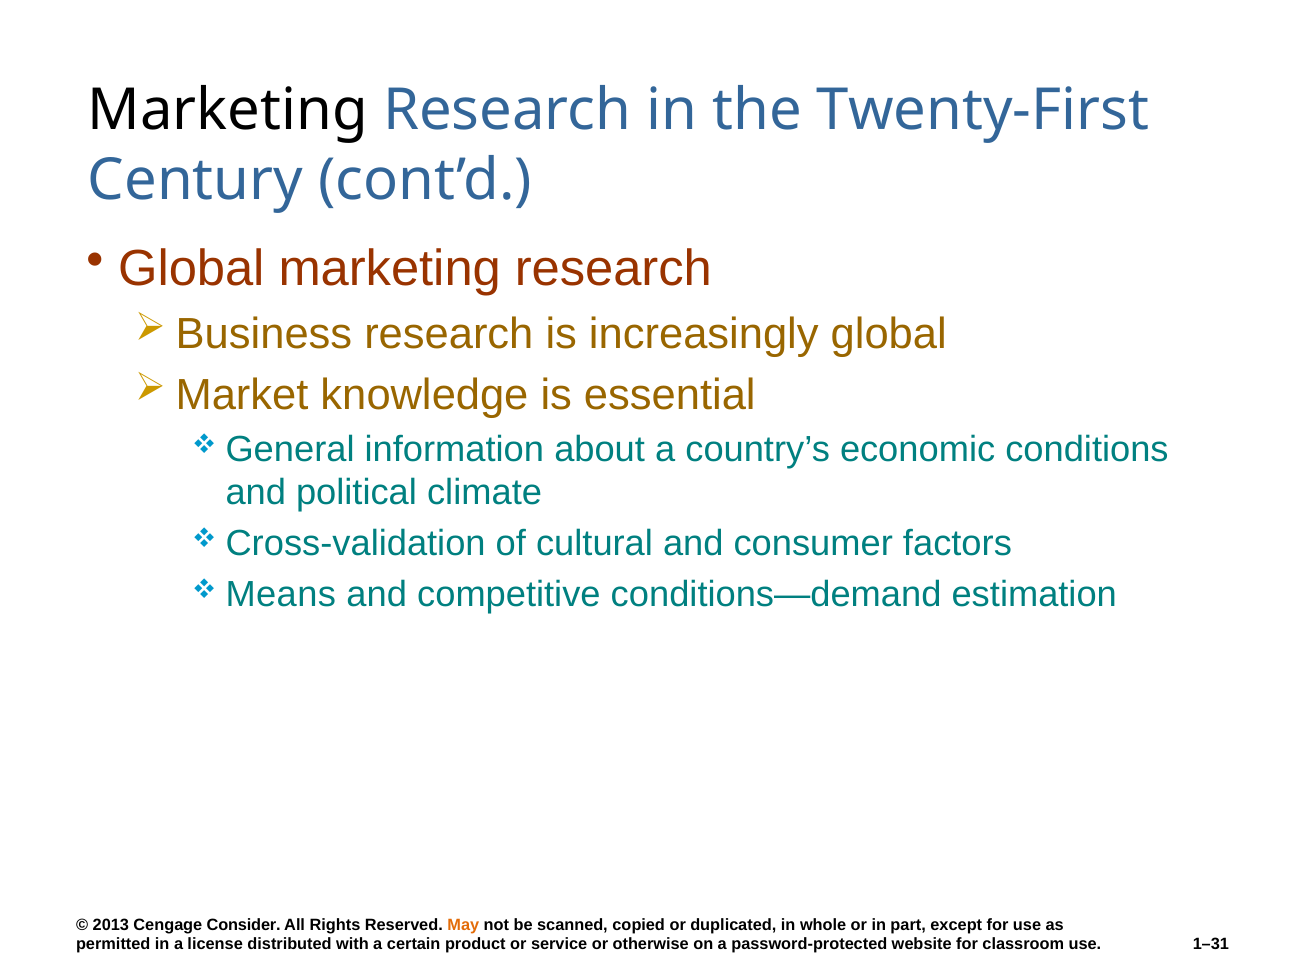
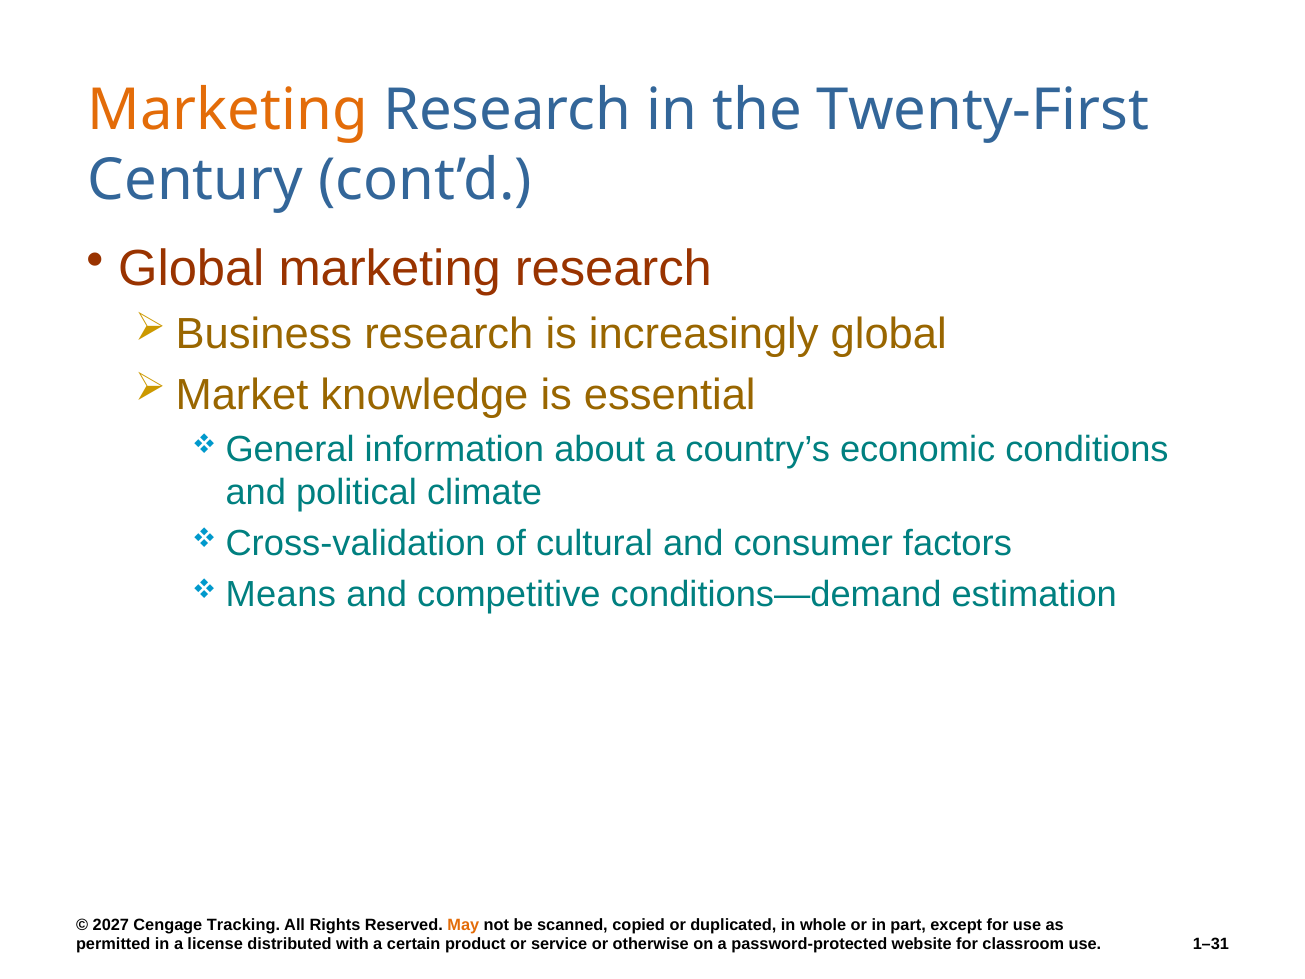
Marketing colour: black -> orange (228, 111)
2013: 2013 -> 2027 (111, 924)
Consider: Consider -> Tracking (244, 924)
